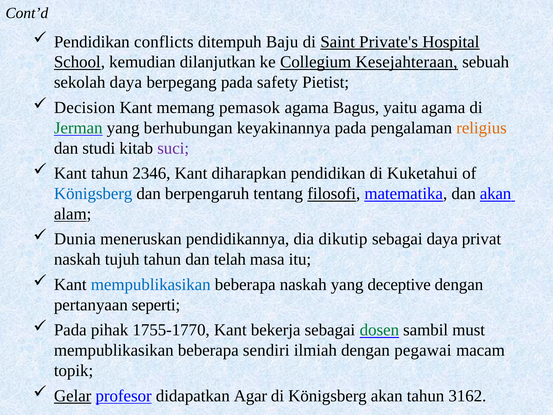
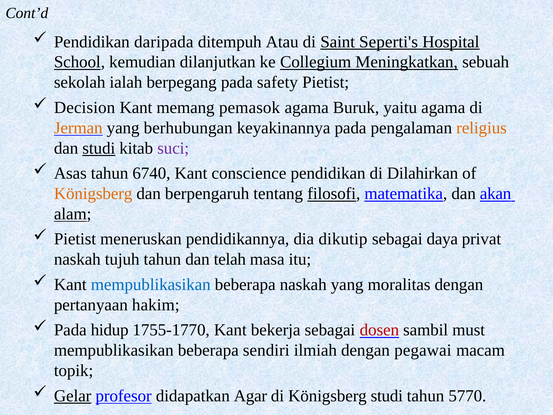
conflicts: conflicts -> daripada (164, 42)
Baju: Baju -> Atau (282, 42)
Private's: Private's -> Seperti's (389, 42)
Kesejahteraan: Kesejahteraan -> Meningkatkan (407, 62)
sekolah daya: daya -> ialah (126, 82)
Bagus: Bagus -> Buruk (356, 107)
Jerman colour: green -> orange (78, 128)
studi underline: none -> present (99, 148)
Kant: Kant -> Asas (70, 173)
2346: 2346 -> 6740 (151, 173)
diharapkan: diharapkan -> conscience (249, 173)
Kuketahui: Kuketahui -> Dilahirkan (423, 173)
Königsberg colour: blue -> orange (93, 193)
Dunia: Dunia -> Pietist (75, 239)
deceptive: deceptive -> moralitas (399, 284)
seperti: seperti -> hakim (156, 305)
pihak: pihak -> hidup (110, 330)
dosen colour: green -> red (379, 330)
Königsberg akan: akan -> studi (387, 396)
3162: 3162 -> 5770 (467, 396)
